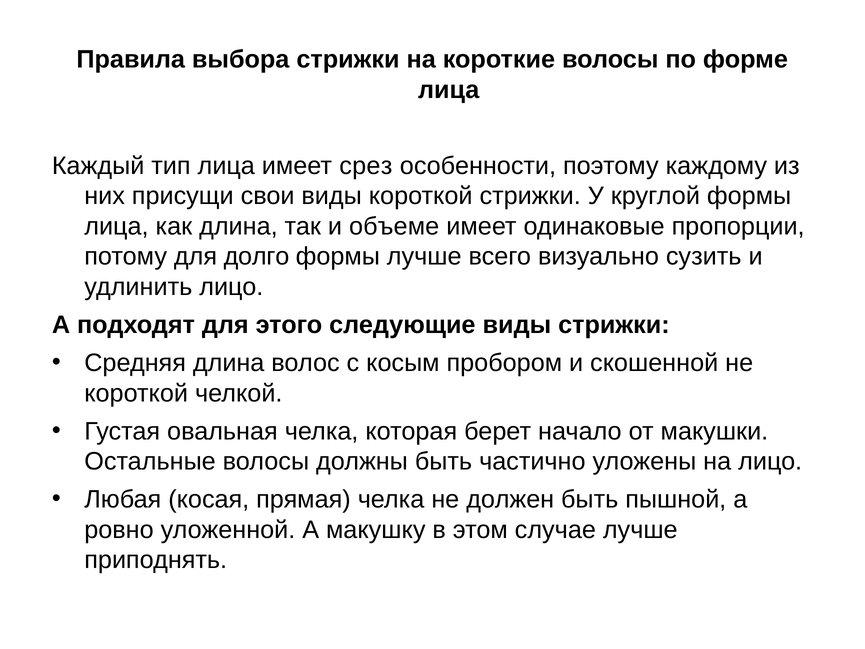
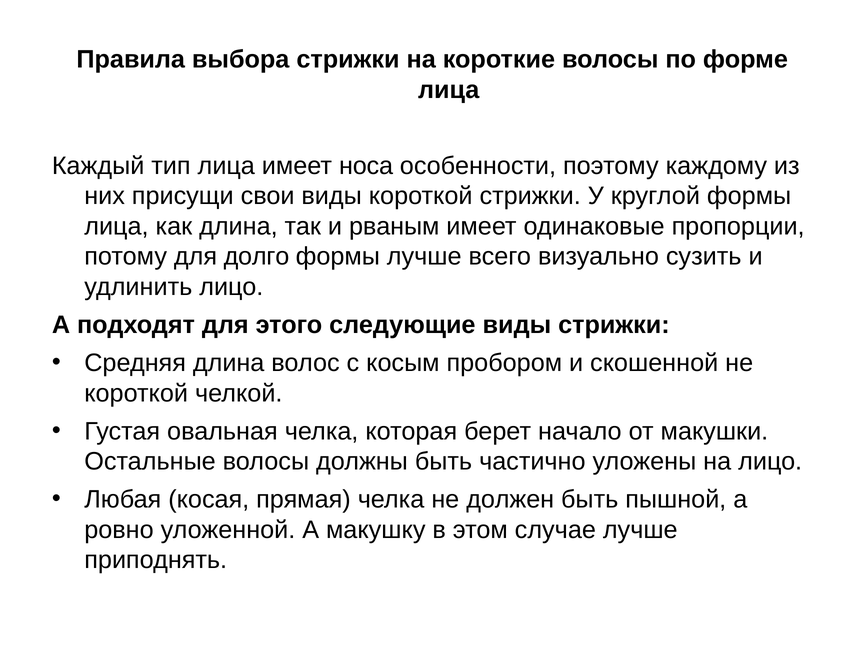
срез: срез -> носа (366, 166)
объеме: объеме -> рваным (394, 226)
